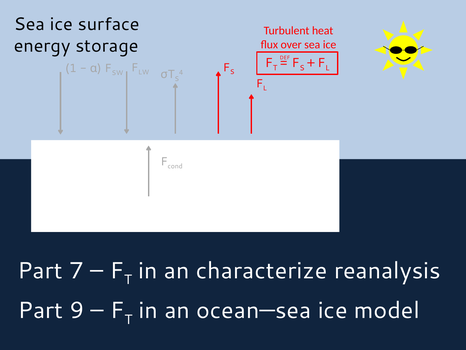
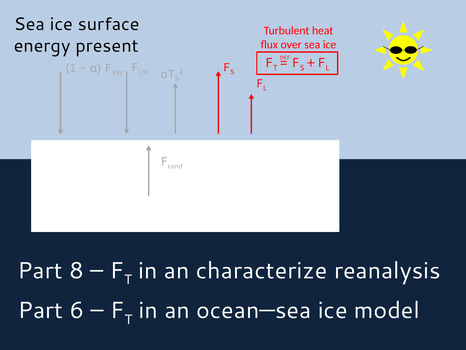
storage: storage -> present (107, 46)
7: 7 -> 8 (76, 270)
9: 9 -> 6 (77, 310)
